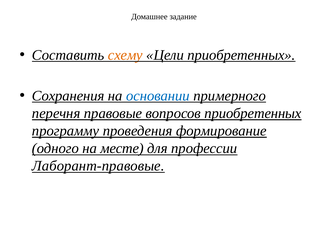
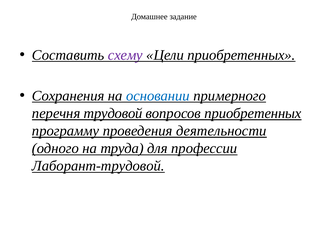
схему colour: orange -> purple (125, 55)
правовые: правовые -> трудовой (113, 113)
формирование: формирование -> деятельности (221, 131)
месте: месте -> труда (122, 148)
Лаборант-правовые: Лаборант-правовые -> Лаборант-трудовой (98, 166)
